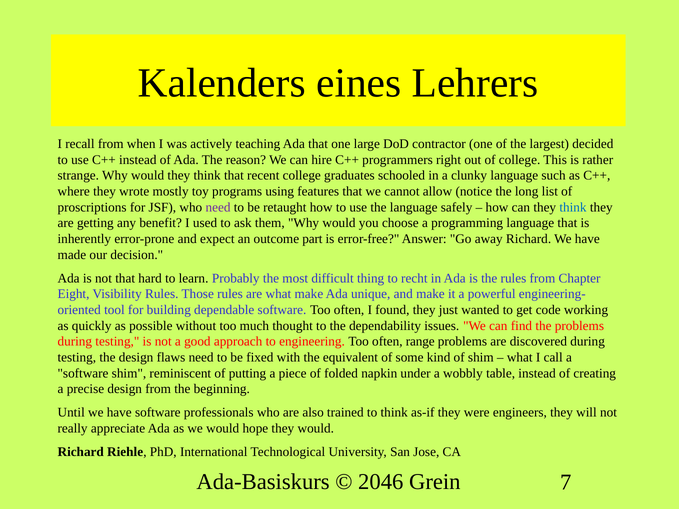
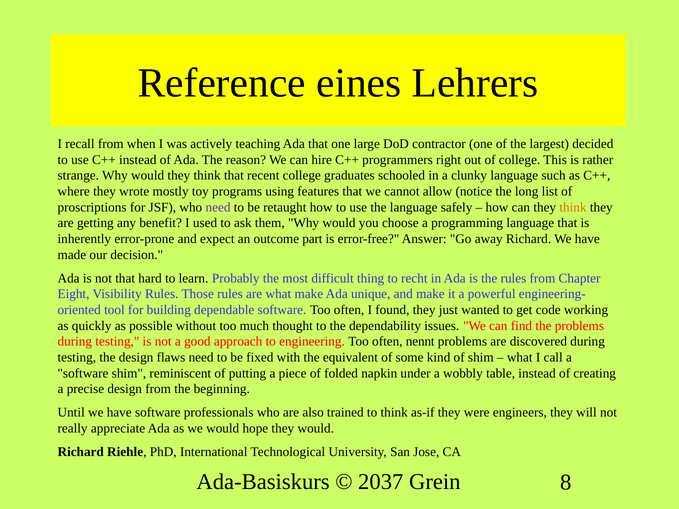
Kalenders: Kalenders -> Reference (222, 83)
think colour: blue -> orange (573, 207)
range: range -> nennt (420, 342)
2046: 2046 -> 2037 (381, 482)
7: 7 -> 8 (566, 483)
